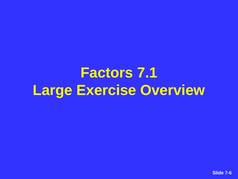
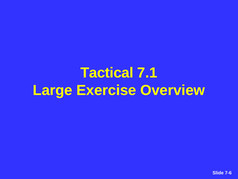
Factors: Factors -> Tactical (107, 73)
